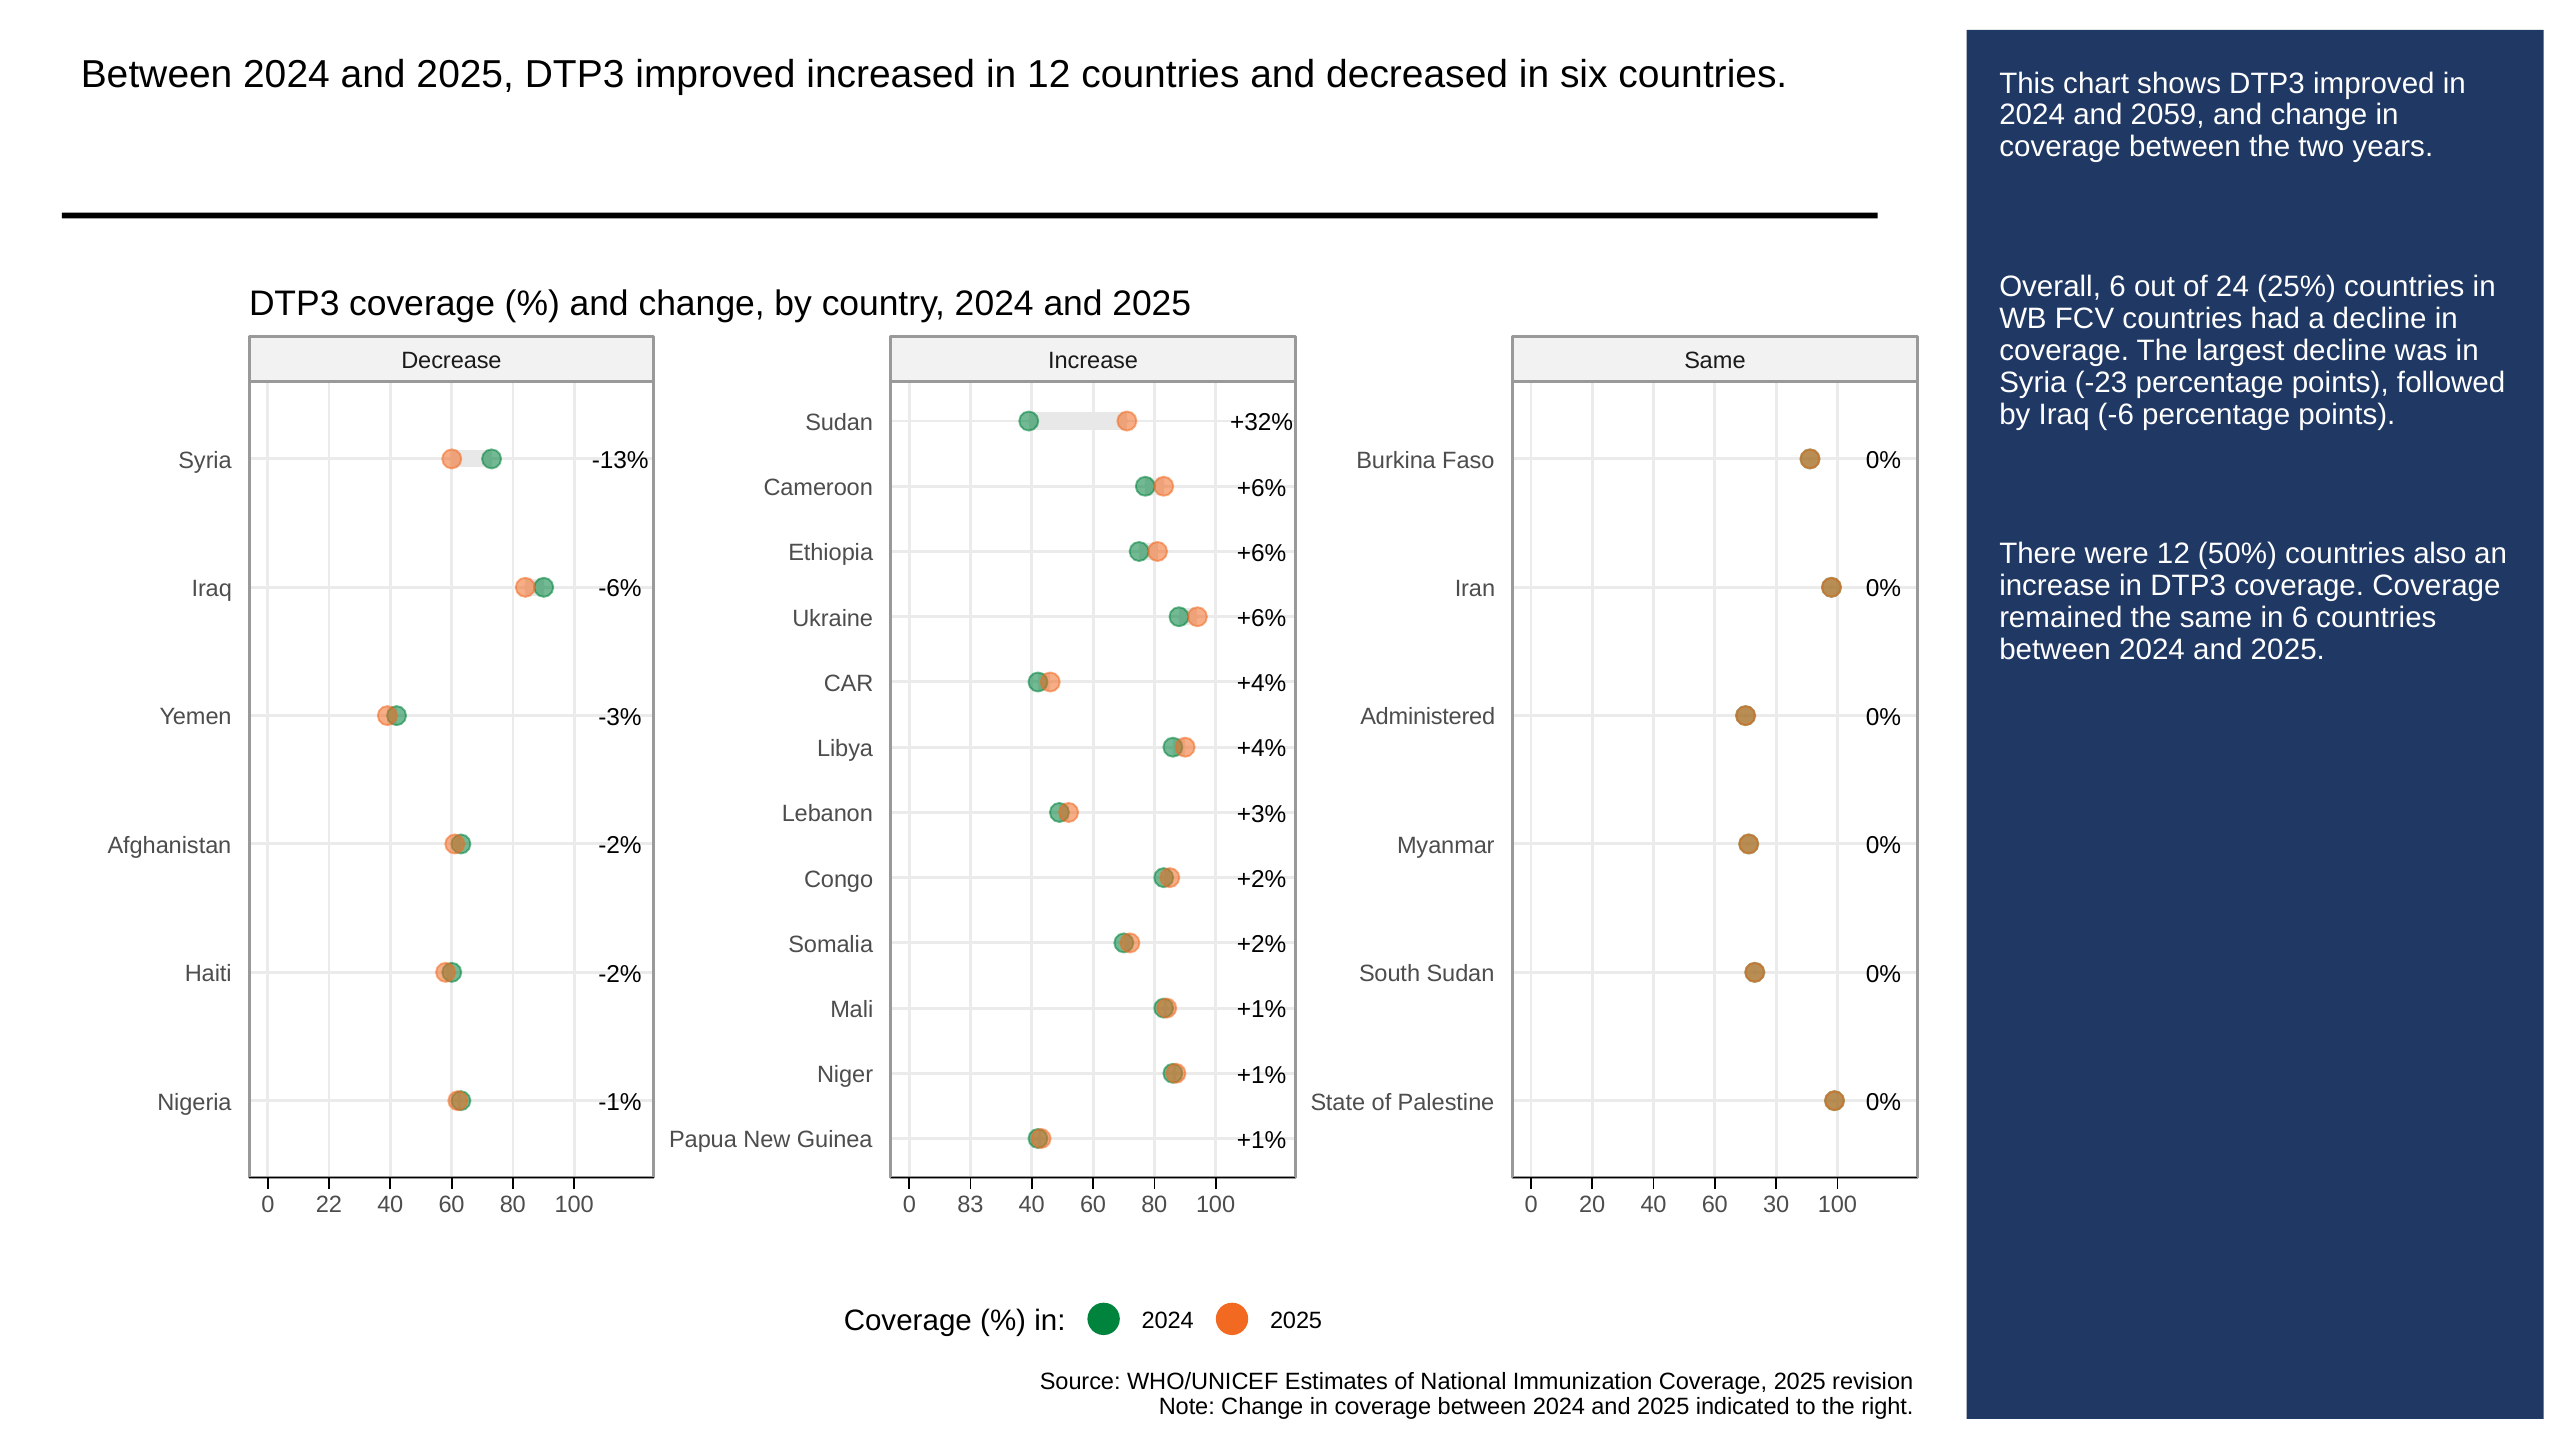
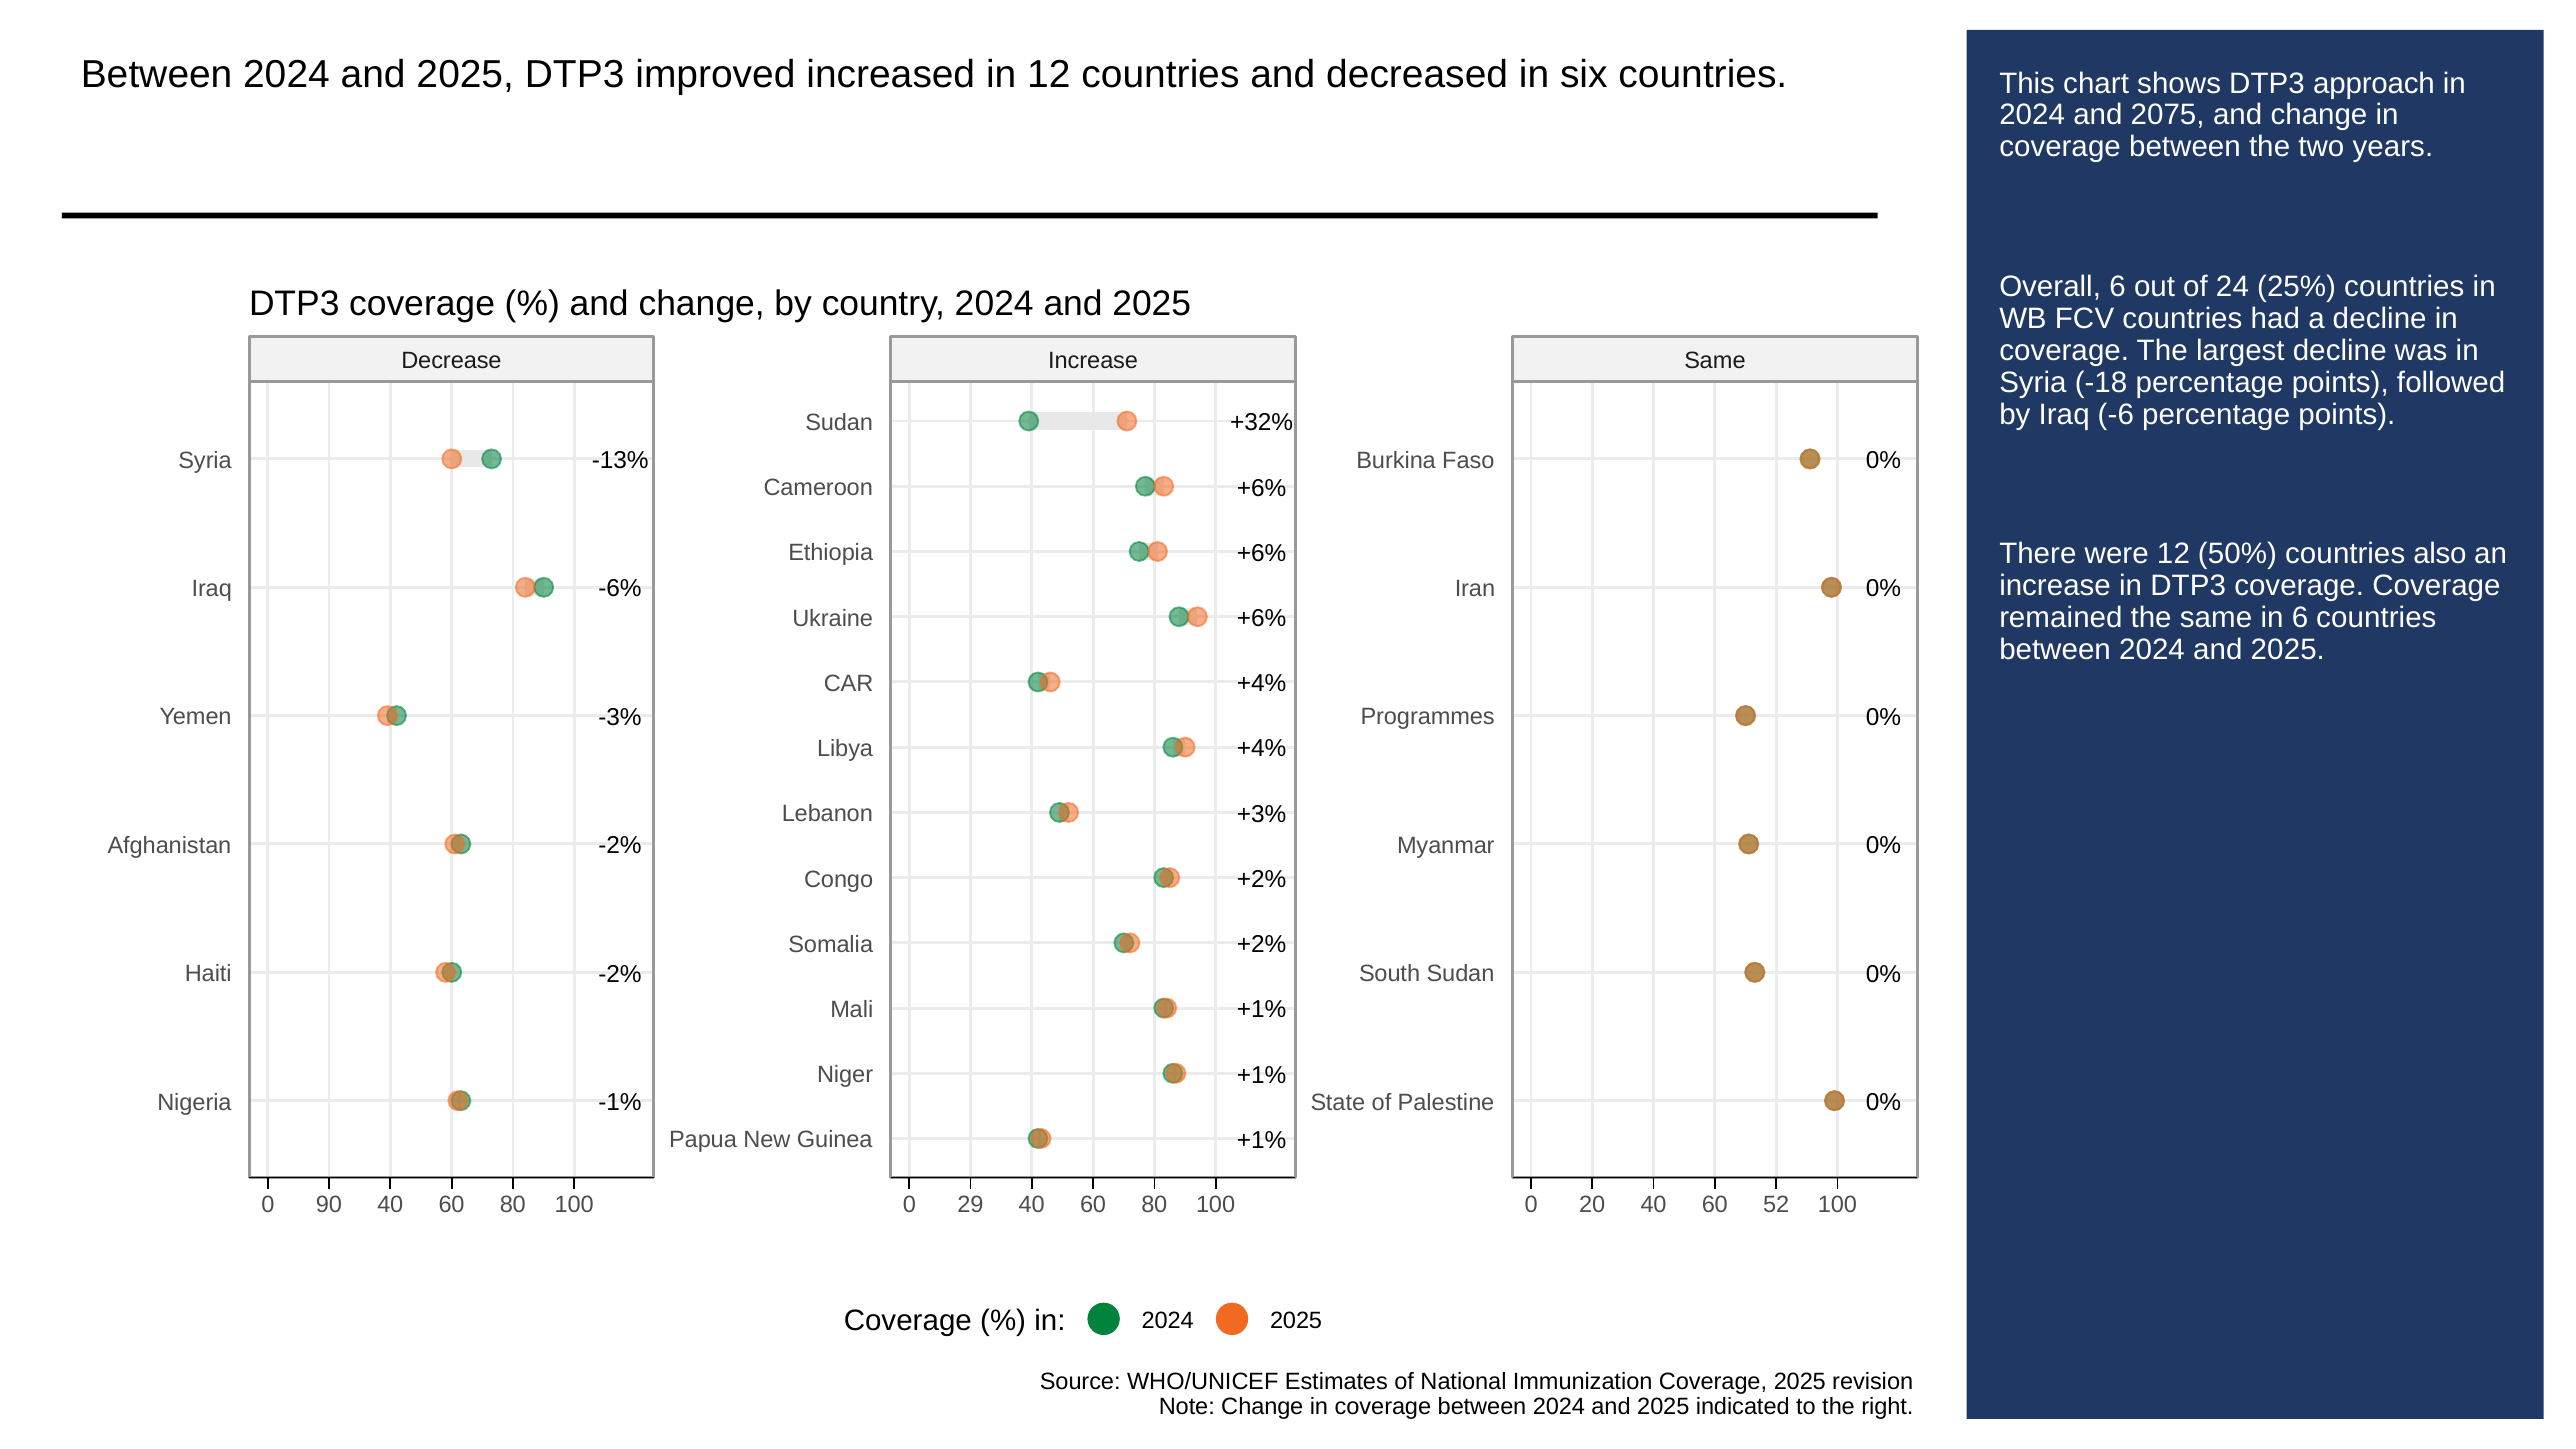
shows DTP3 improved: improved -> approach (2374, 83)
2059: 2059 -> 2075 (2168, 115)
-23: -23 -> -18 (2101, 382)
Administered: Administered -> Programmes (1428, 717)
22: 22 -> 90 (329, 1205)
83: 83 -> 29 (970, 1205)
30: 30 -> 52 (1776, 1205)
